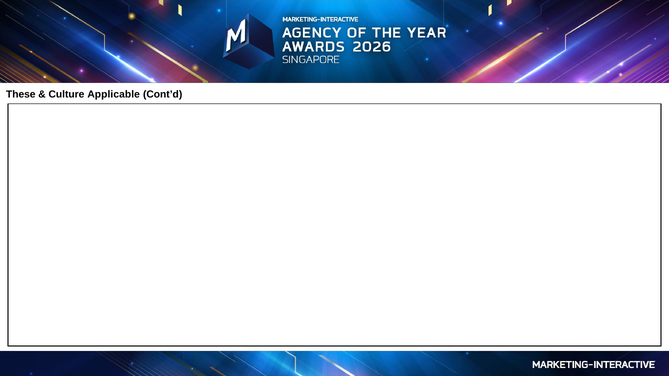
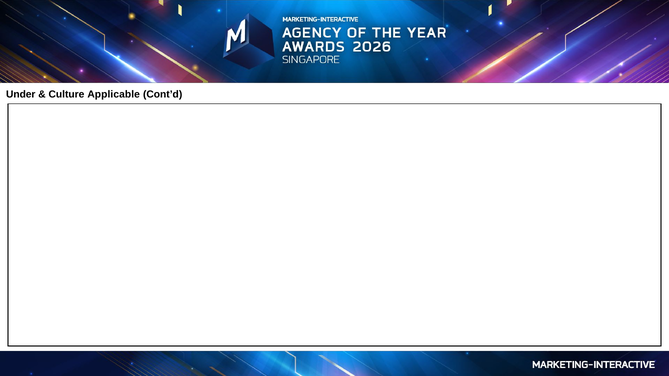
These: These -> Under (21, 95)
